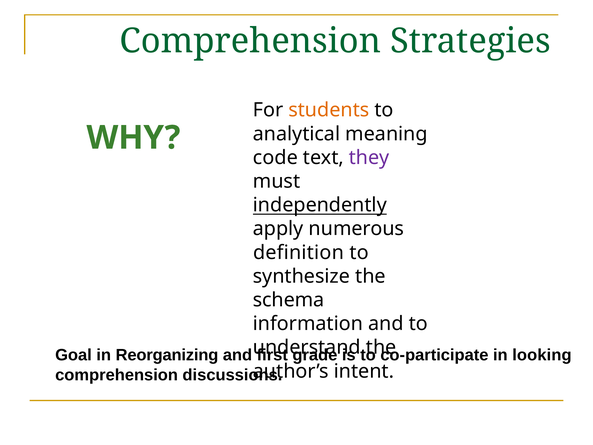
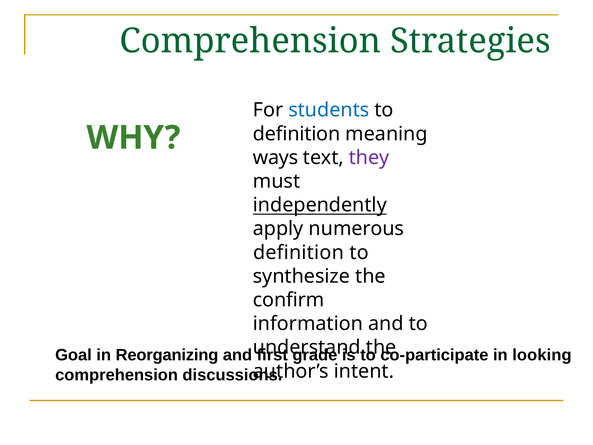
students colour: orange -> blue (329, 110)
analytical: analytical -> definition (297, 134)
code: code -> ways (275, 157)
schema: schema -> confirm (289, 300)
